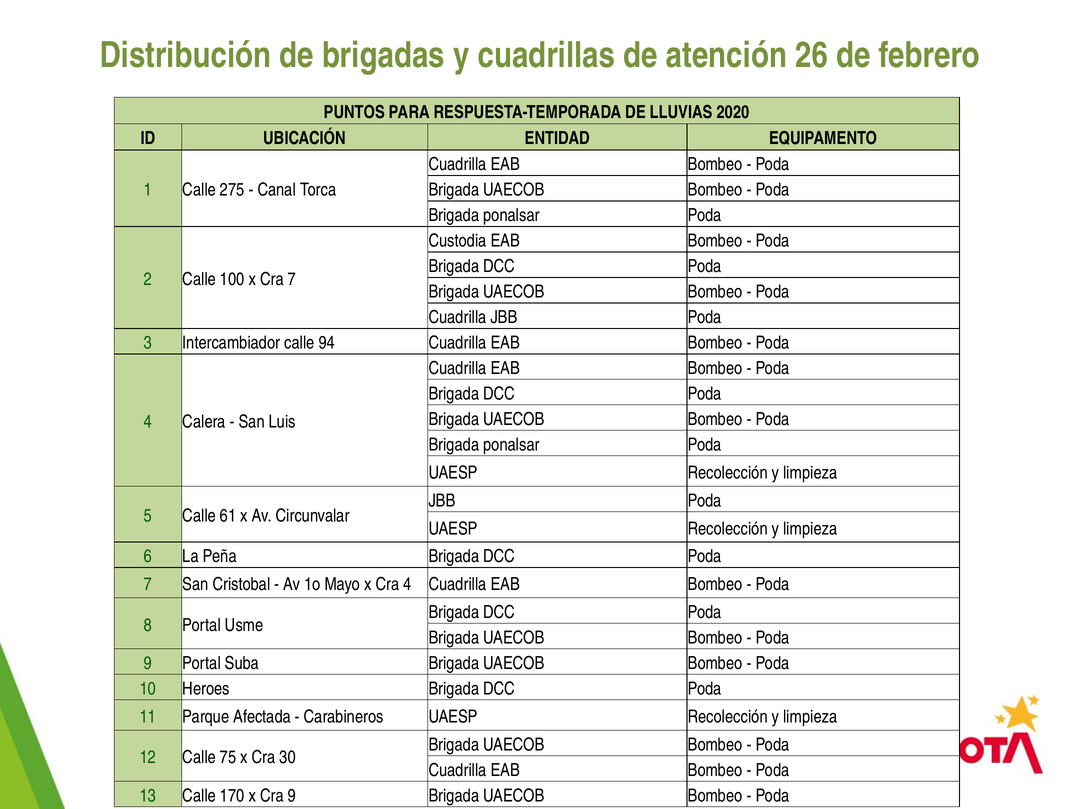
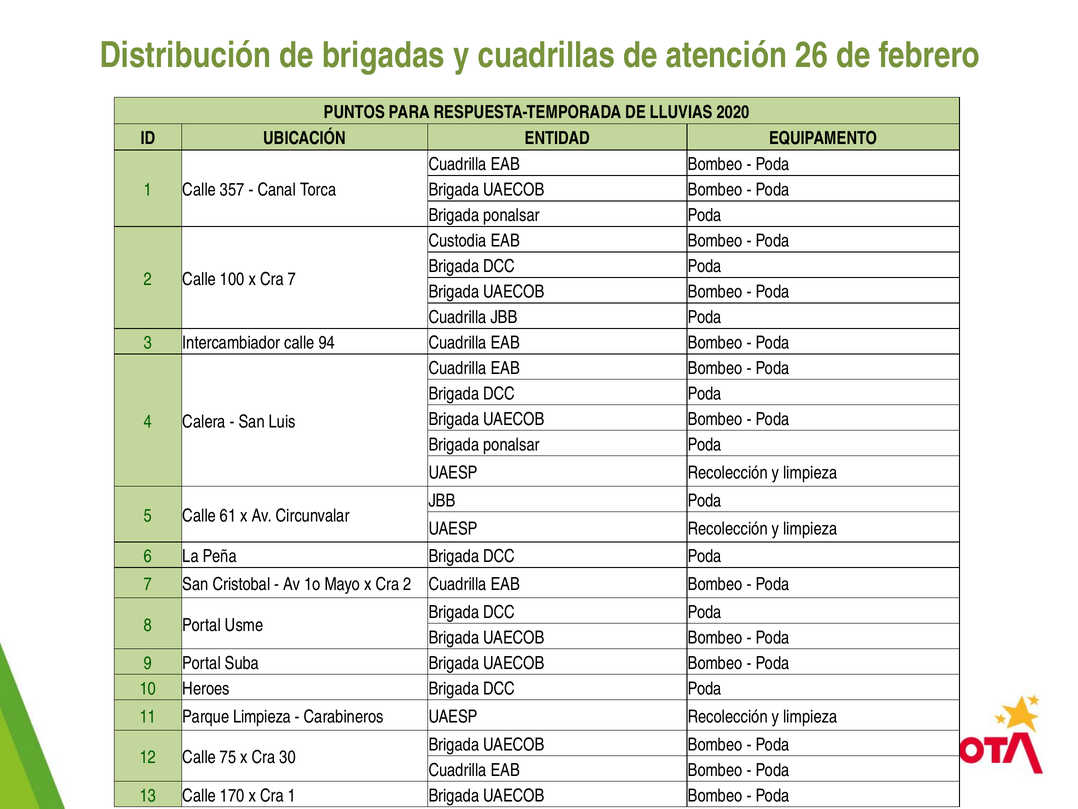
275: 275 -> 357 (232, 190)
Cra 4: 4 -> 2 (407, 584)
Parque Afectada: Afectada -> Limpieza (262, 716)
Cra 9: 9 -> 1 (292, 795)
